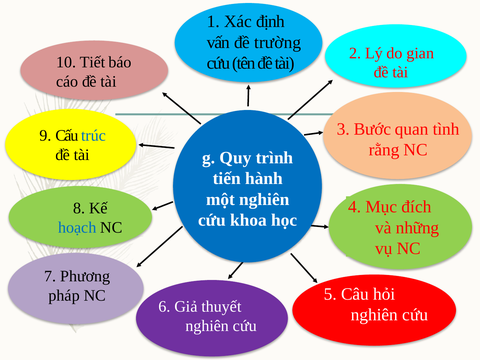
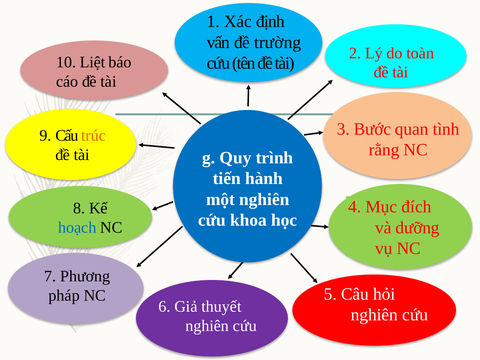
gian: gian -> toàn (420, 53)
Tiết: Tiết -> Liệt (93, 62)
trúc colour: blue -> orange (93, 136)
những: những -> dưỡng (418, 228)
